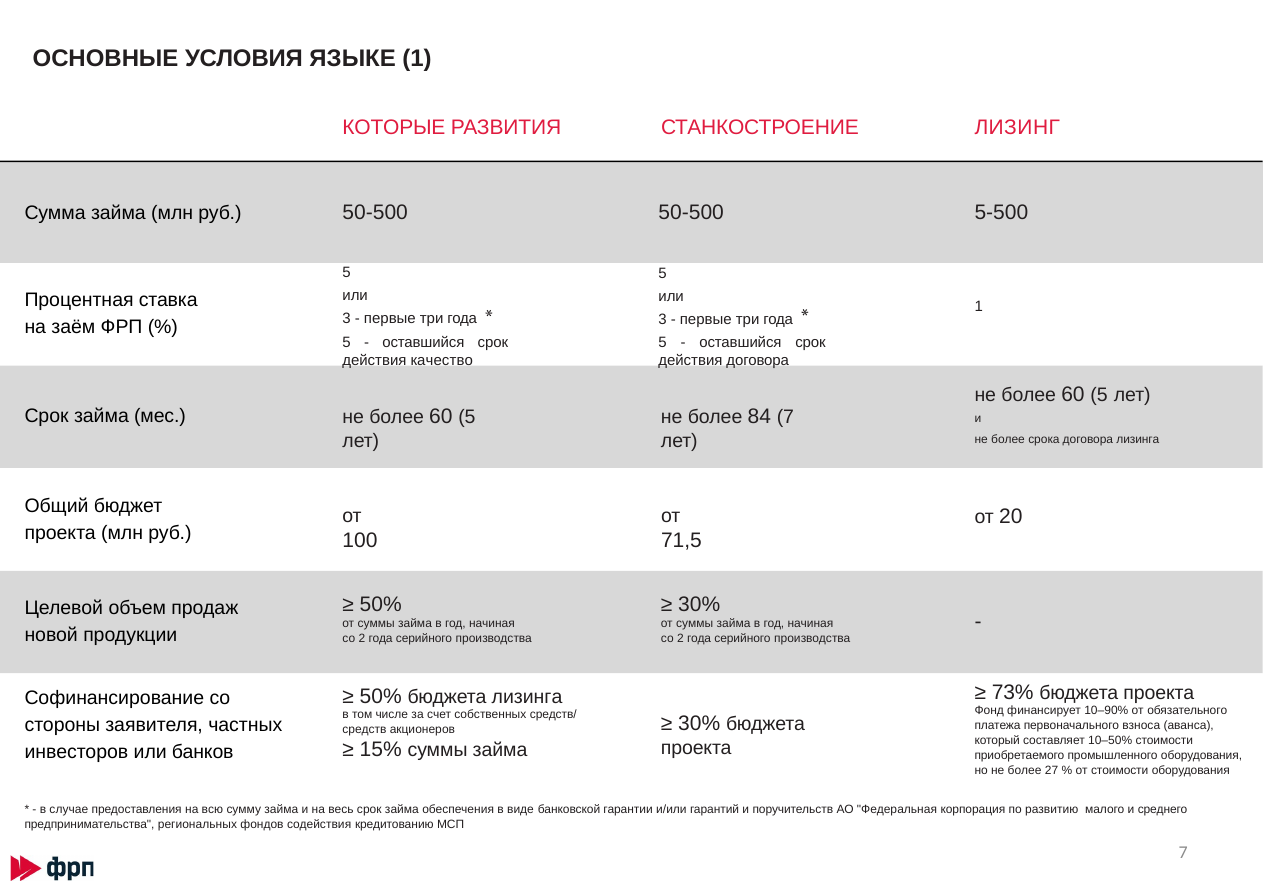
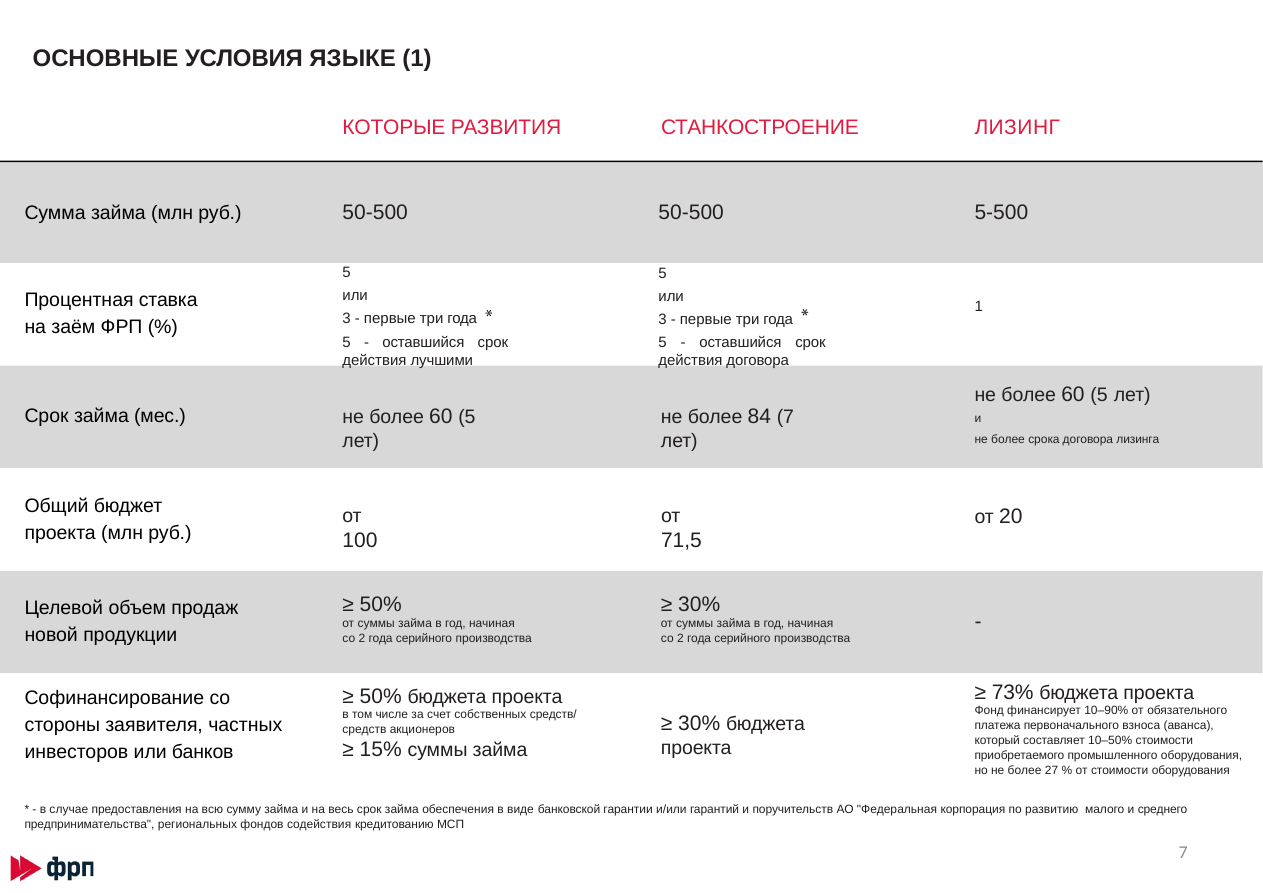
качество: качество -> лучшими (442, 360)
бюджета лизинга: лизинга -> проектa (527, 697)
